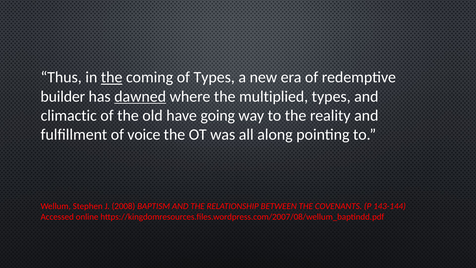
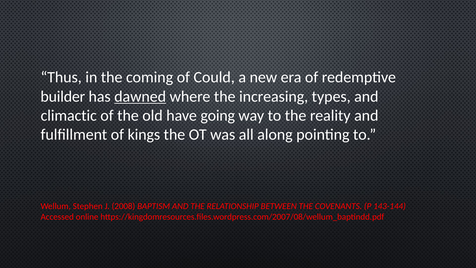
the underline: present -> none (112, 77)
of Types: Types -> Could (214, 77)
multiplied: multiplied -> increasing (274, 96)
voice: voice -> kings (144, 134)
